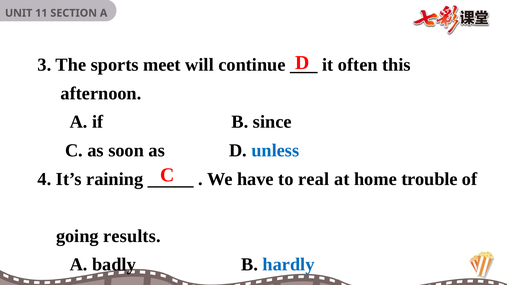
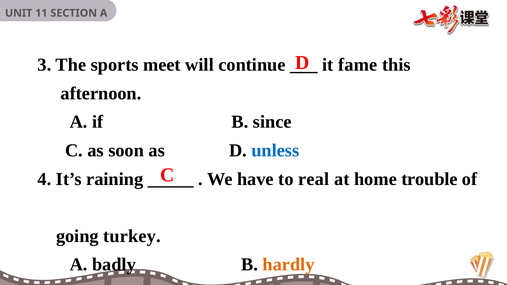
often: often -> fame (358, 65)
results: results -> turkey (132, 236)
hardly colour: blue -> orange (289, 265)
